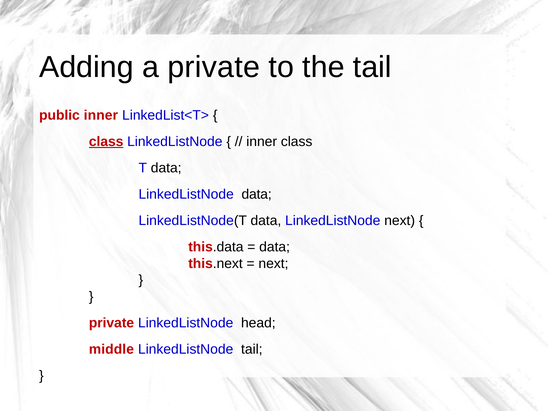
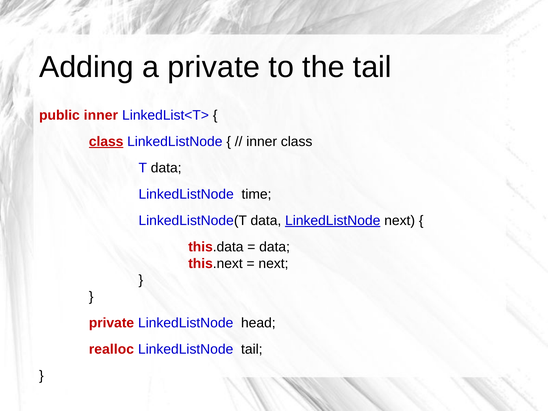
LinkedListNode data: data -> time (257, 194)
LinkedListNode underline: none -> present (333, 221)
middle: middle -> realloc (111, 349)
